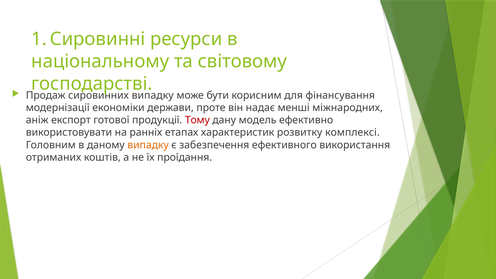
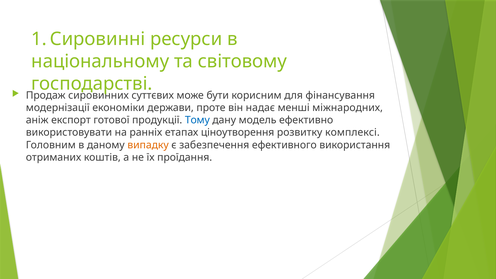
випадку: випадку -> суттєвих (153, 95)
Тому colour: red -> blue (197, 120)
характеристик: характеристик -> ціноутворення (238, 133)
